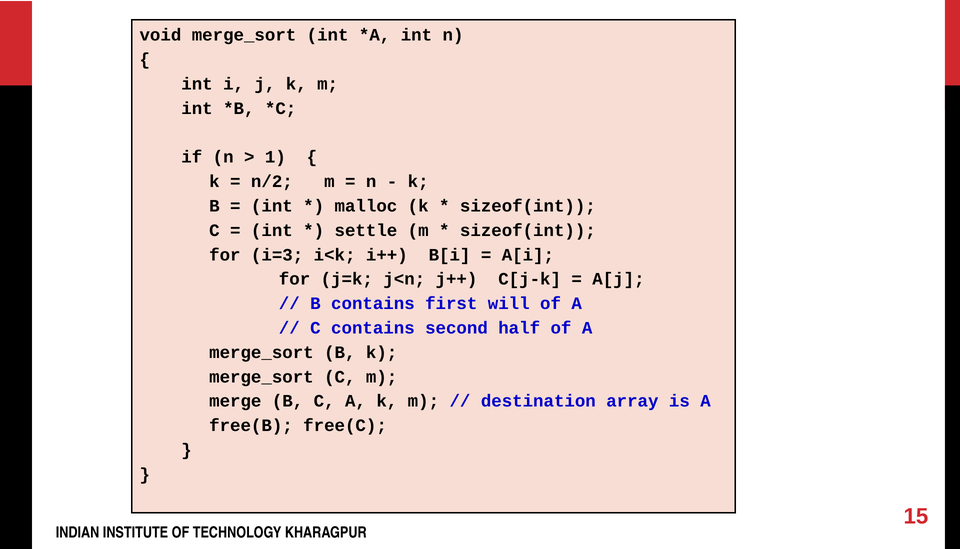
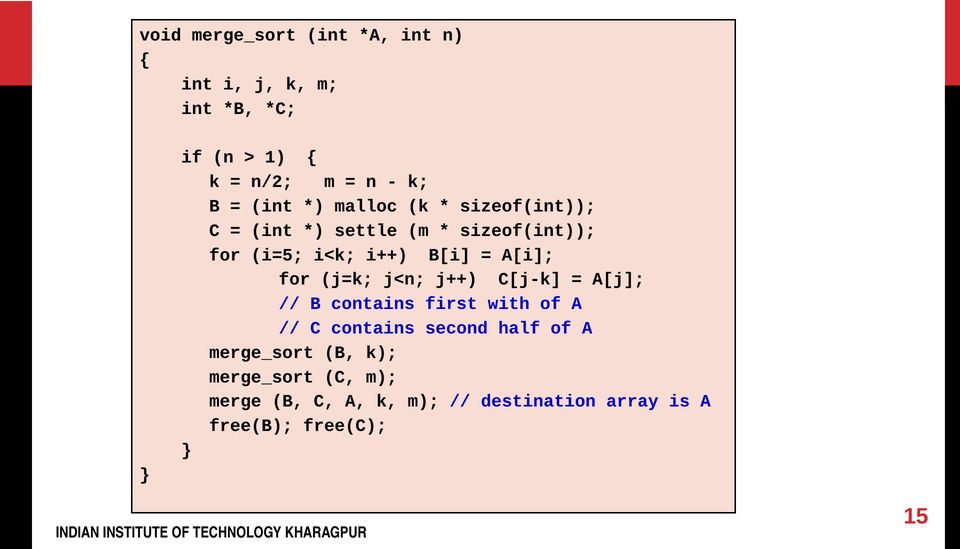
i=3: i=3 -> i=5 (277, 255)
will: will -> with (509, 303)
